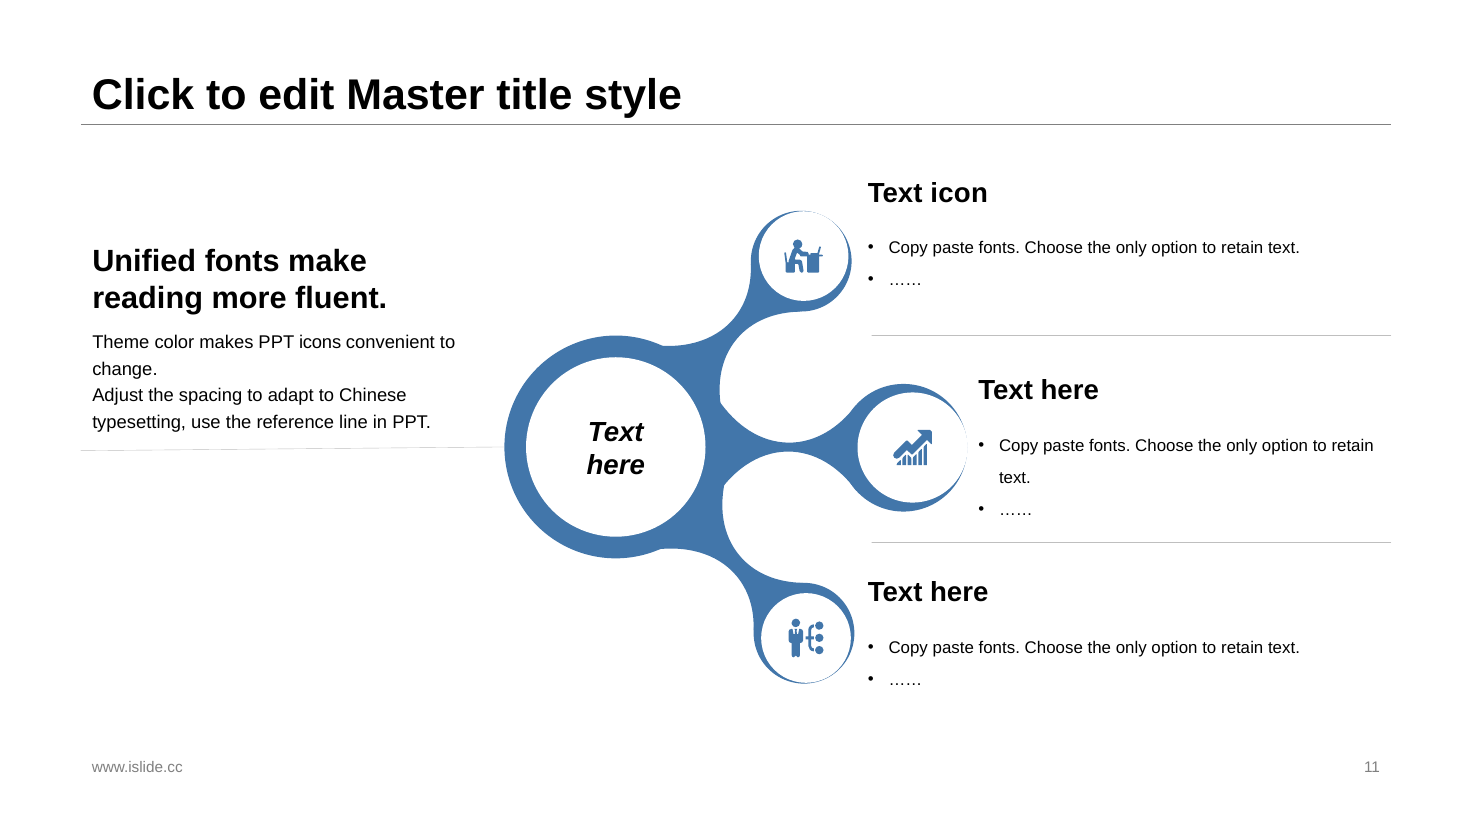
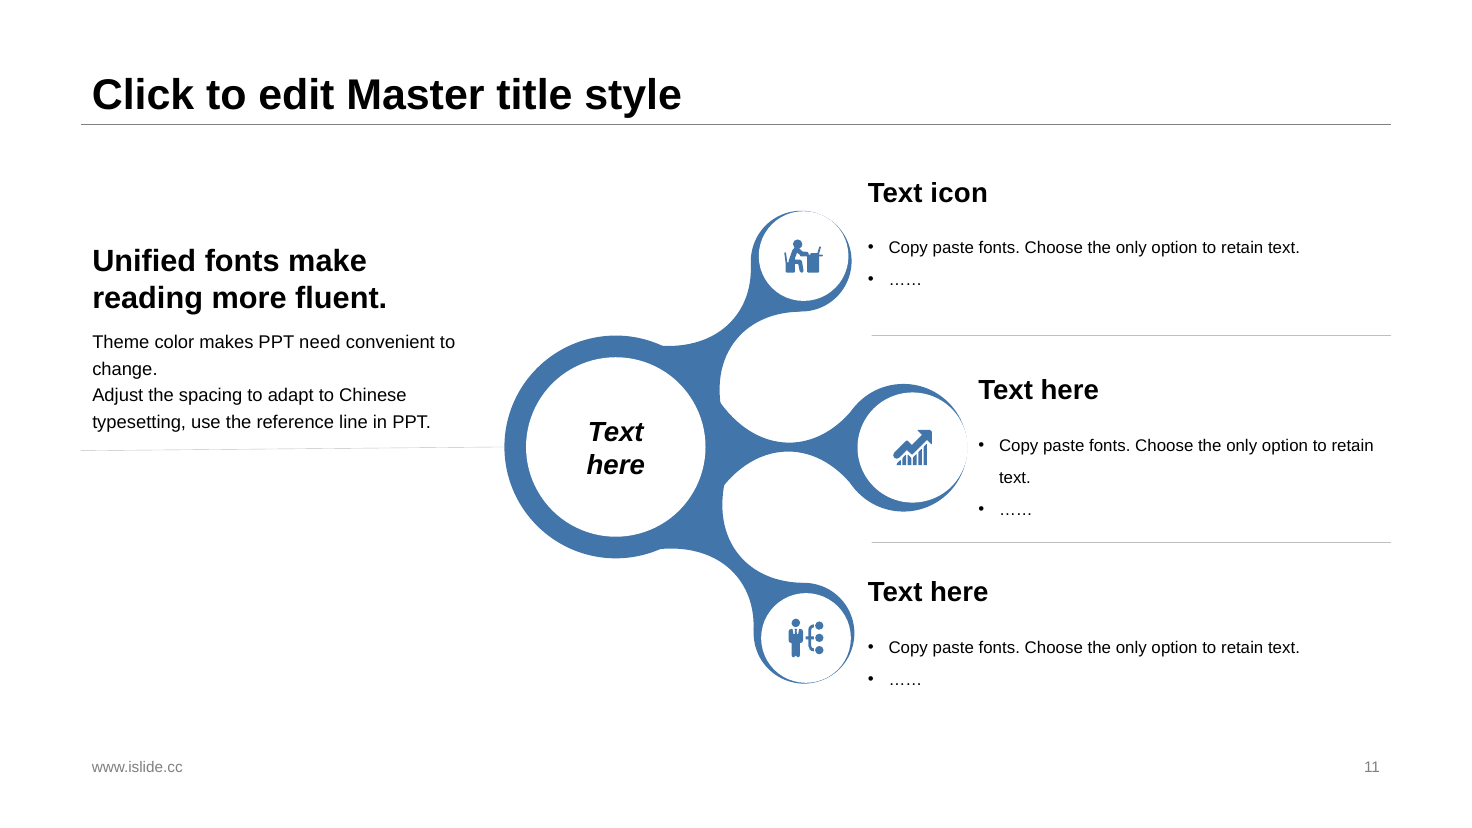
icons: icons -> need (320, 343)
